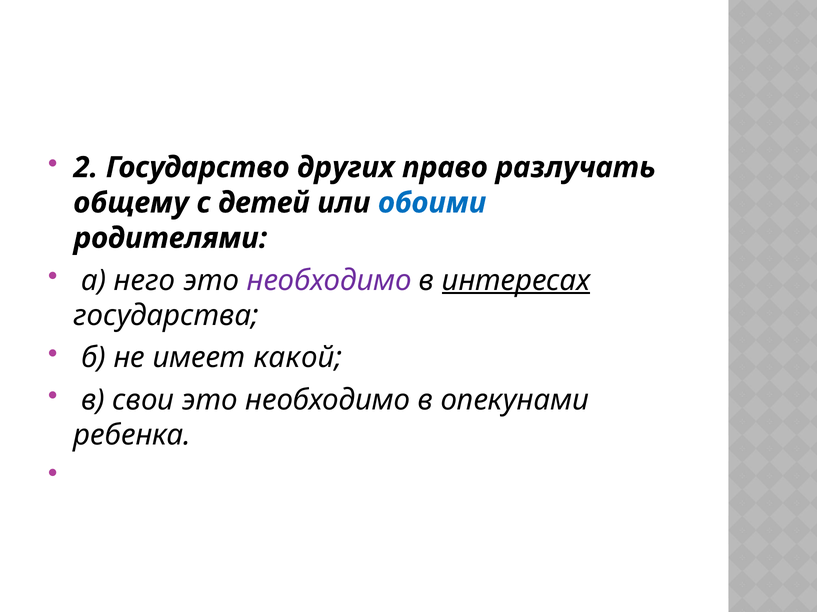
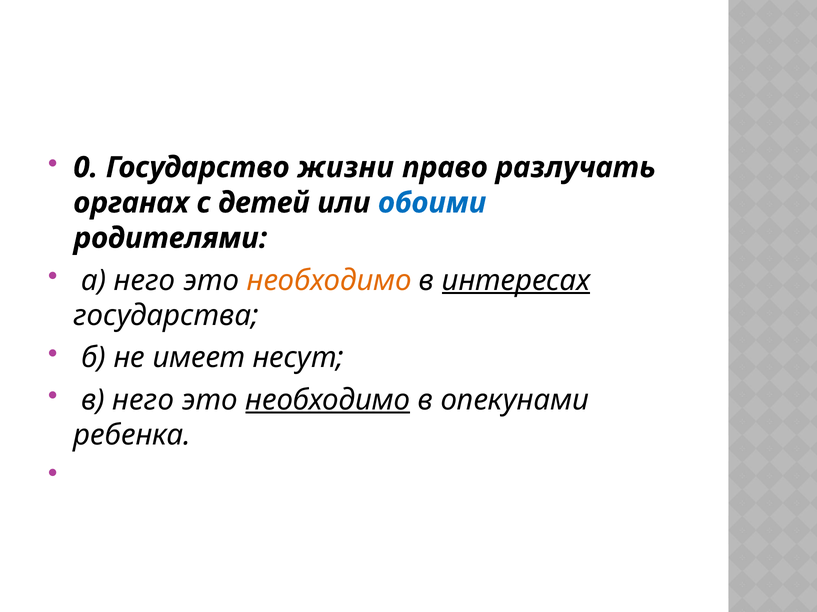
2: 2 -> 0 (86, 168)
других: других -> жизни (346, 168)
общему: общему -> органах (131, 203)
необходимо colour: purple -> orange (329, 281)
какой: какой -> несут (298, 358)
в свои: свои -> него (143, 400)
необходимо underline: none -> present (328, 400)
